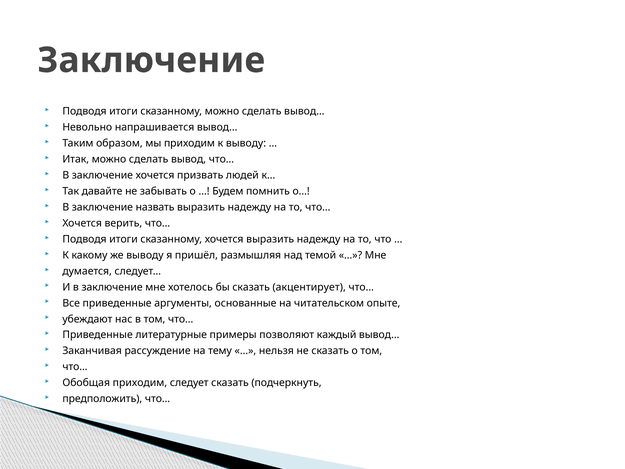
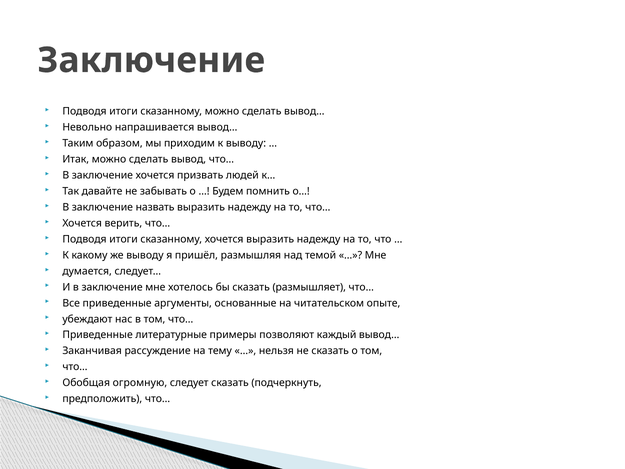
акцентирует: акцентирует -> размышляет (309, 287)
Обобщая приходим: приходим -> огромную (140, 383)
